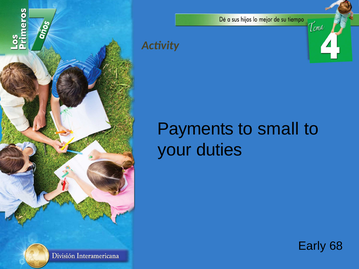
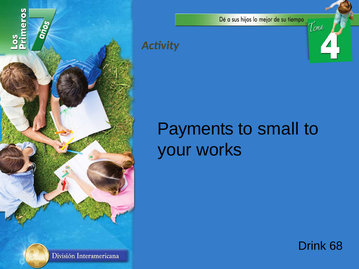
duties: duties -> works (219, 150)
Early: Early -> Drink (312, 246)
